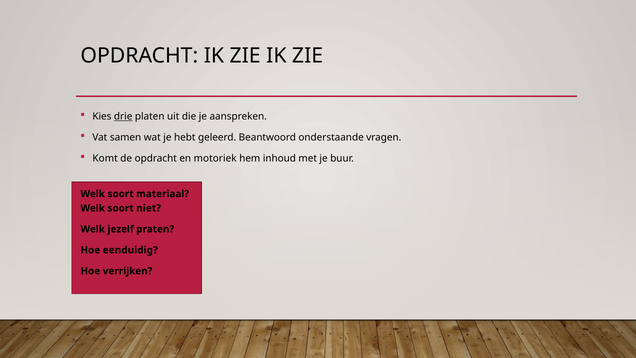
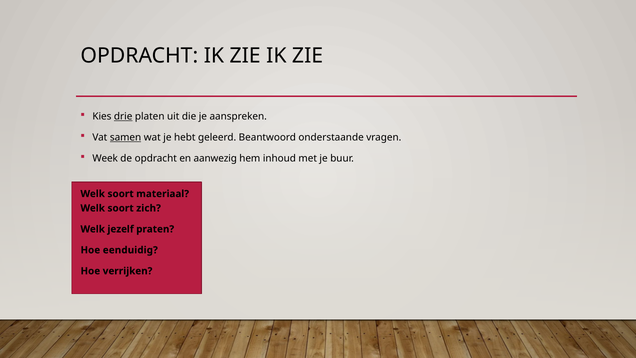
samen underline: none -> present (126, 138)
Komt: Komt -> Week (105, 158)
motoriek: motoriek -> aanwezig (215, 158)
niet: niet -> zich (149, 208)
